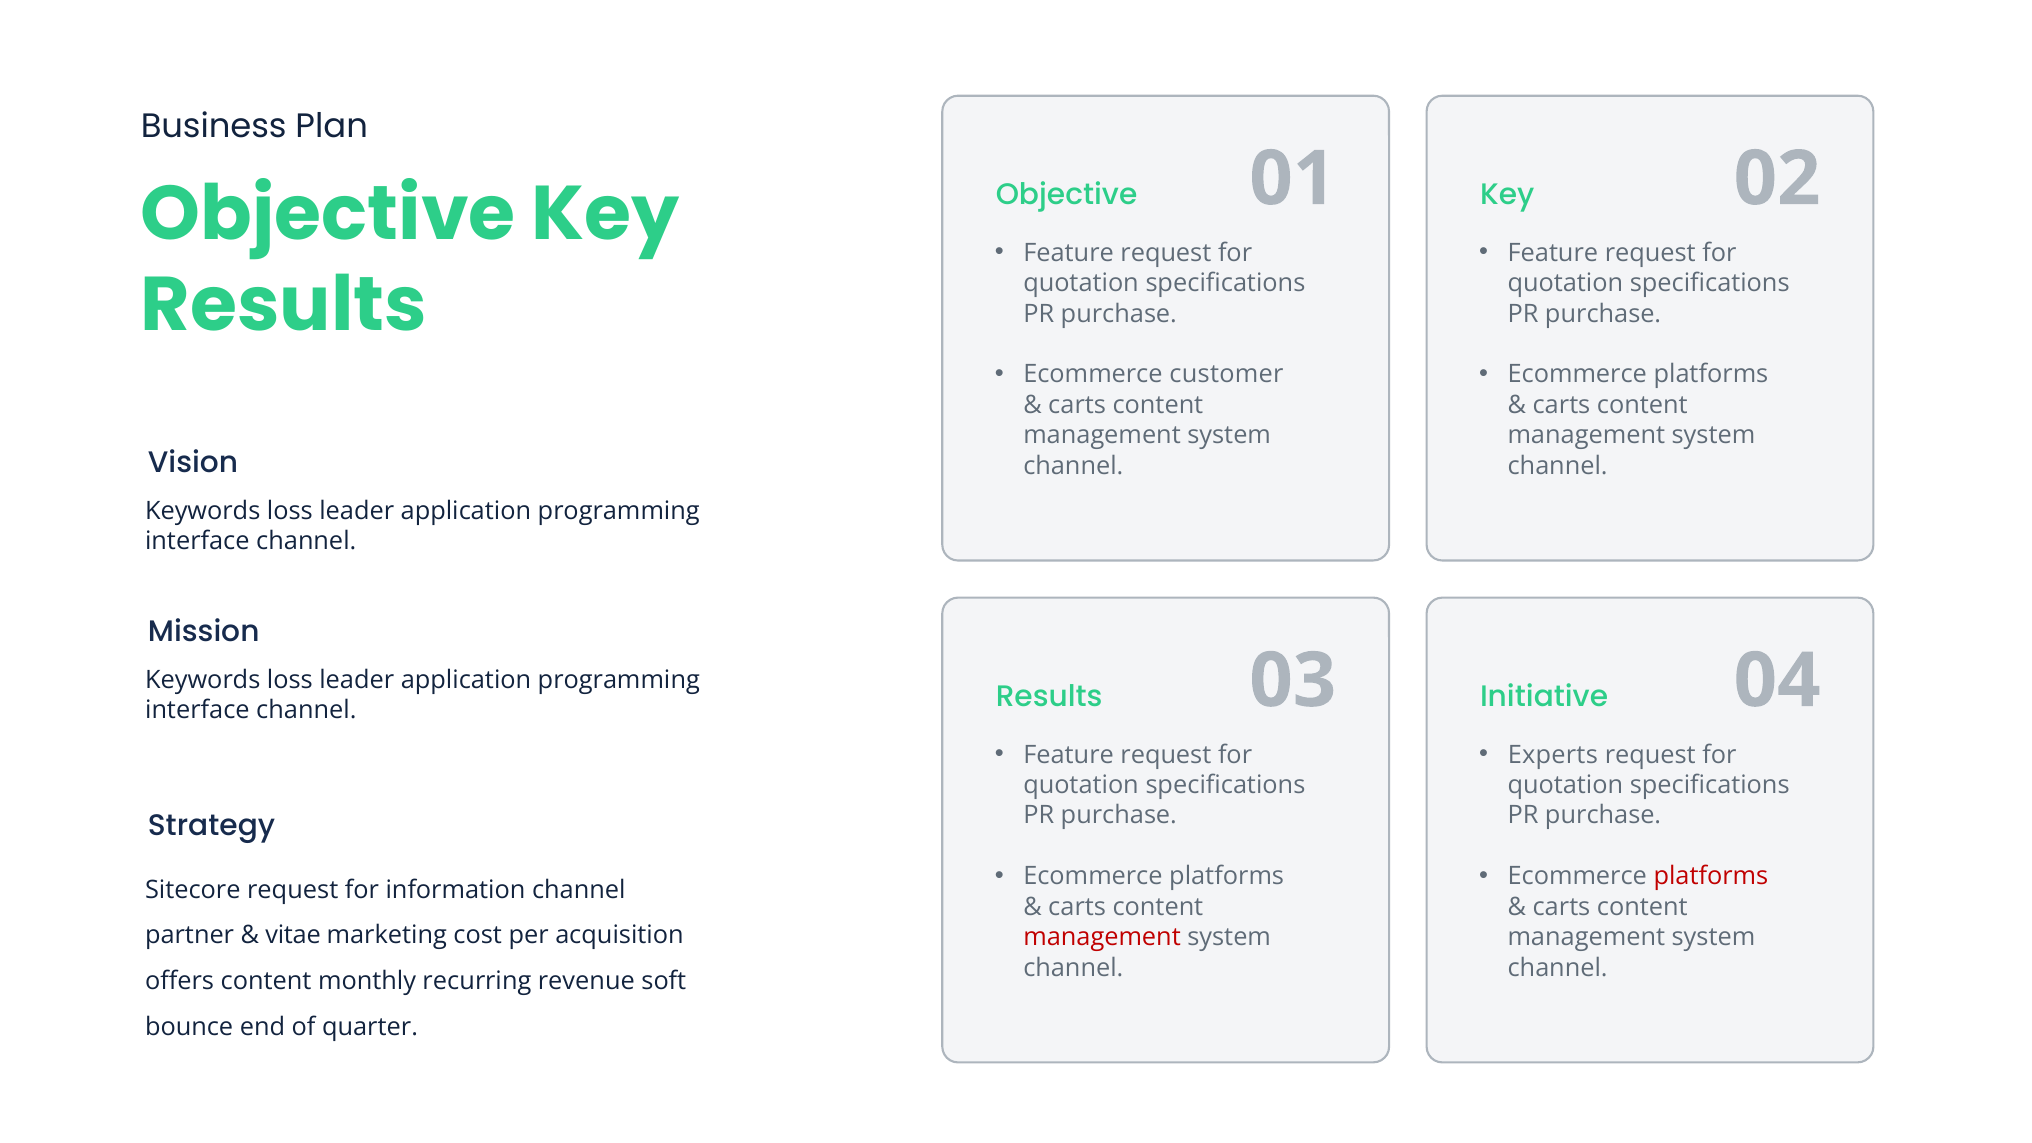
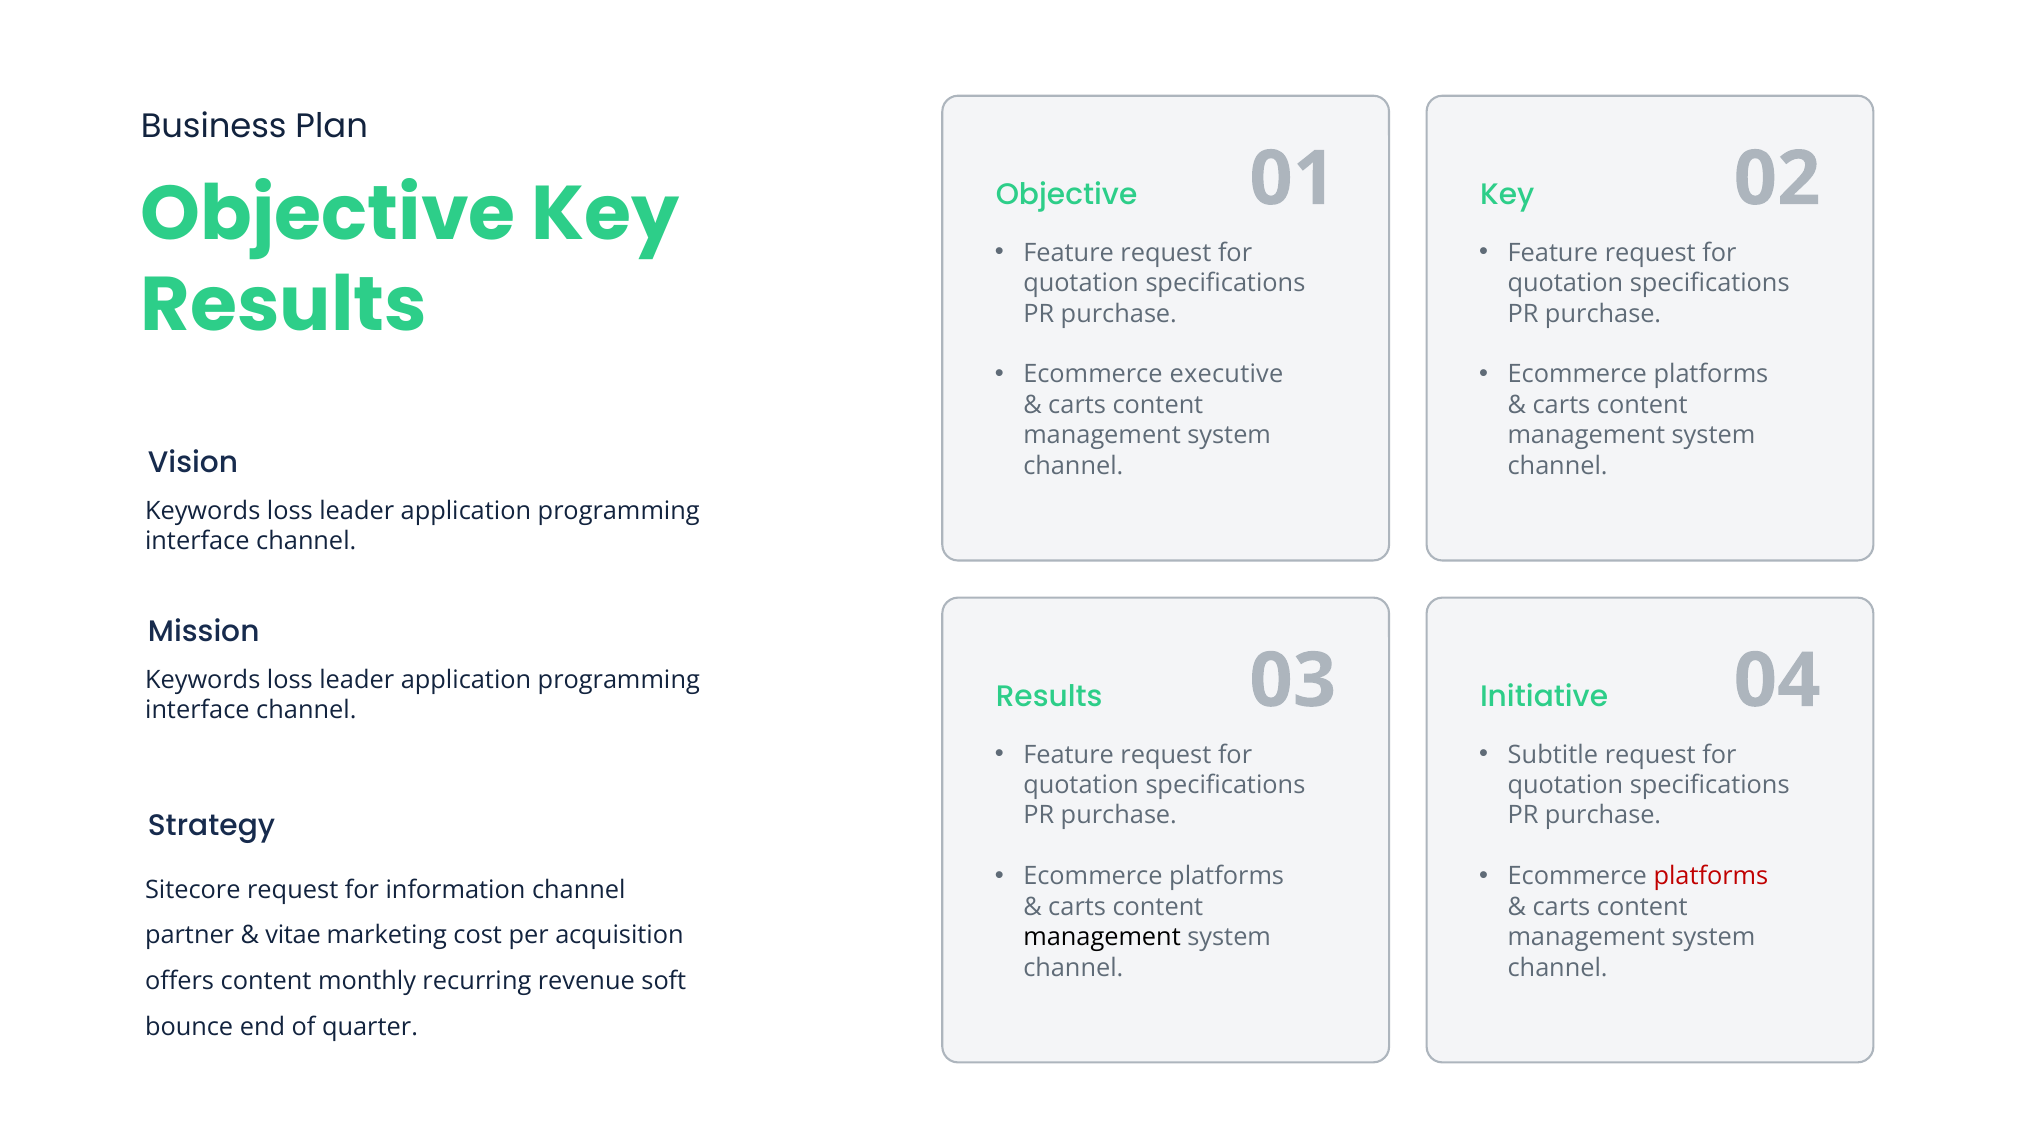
customer: customer -> executive (1226, 375)
Experts: Experts -> Subtitle (1553, 755)
management colour: red -> black (1102, 938)
